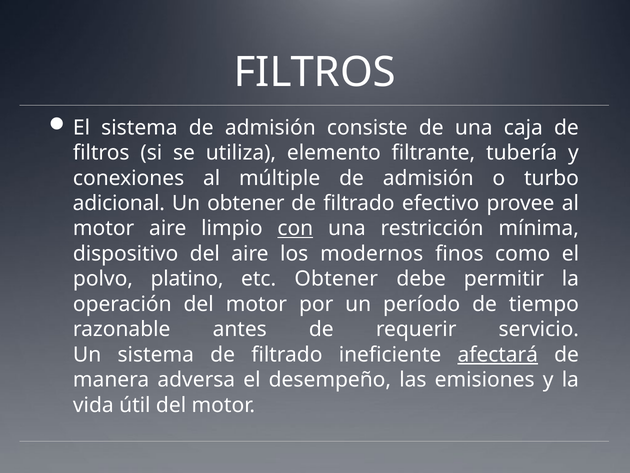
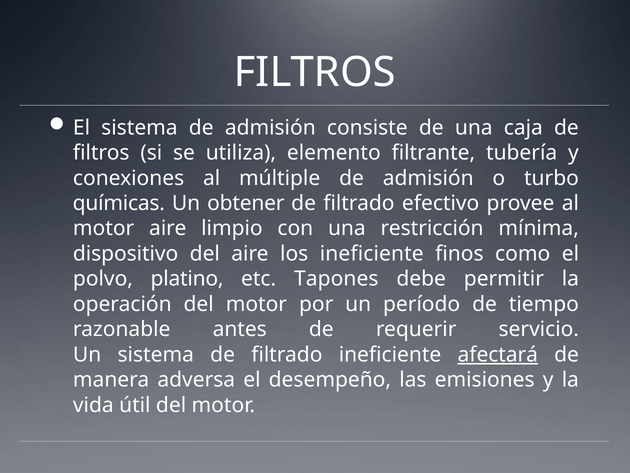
adicional: adicional -> químicas (119, 203)
con underline: present -> none (295, 228)
los modernos: modernos -> ineficiente (372, 253)
etc Obtener: Obtener -> Tapones (336, 279)
